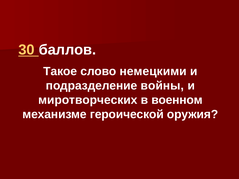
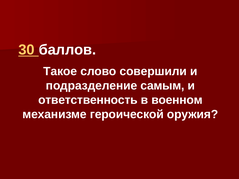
немецкими: немецкими -> совершили (153, 71)
войны: войны -> самым (162, 86)
миротворческих: миротворческих -> ответственность (88, 100)
